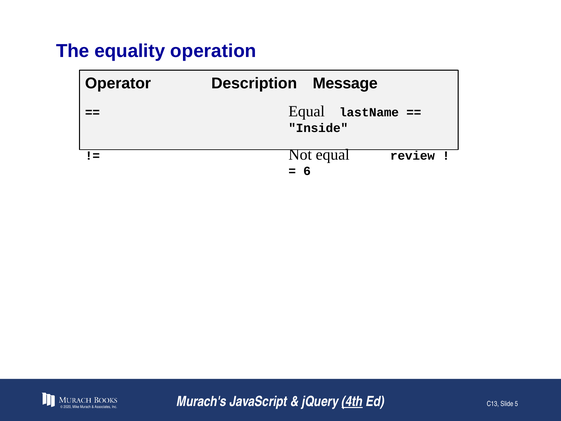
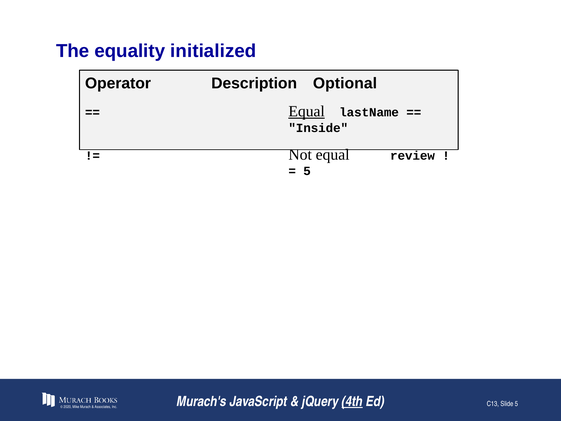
operation: operation -> initialized (213, 51)
Message: Message -> Optional (345, 83)
Equal underline: none -> present (307, 111)
6: 6 -> 5 (307, 171)
